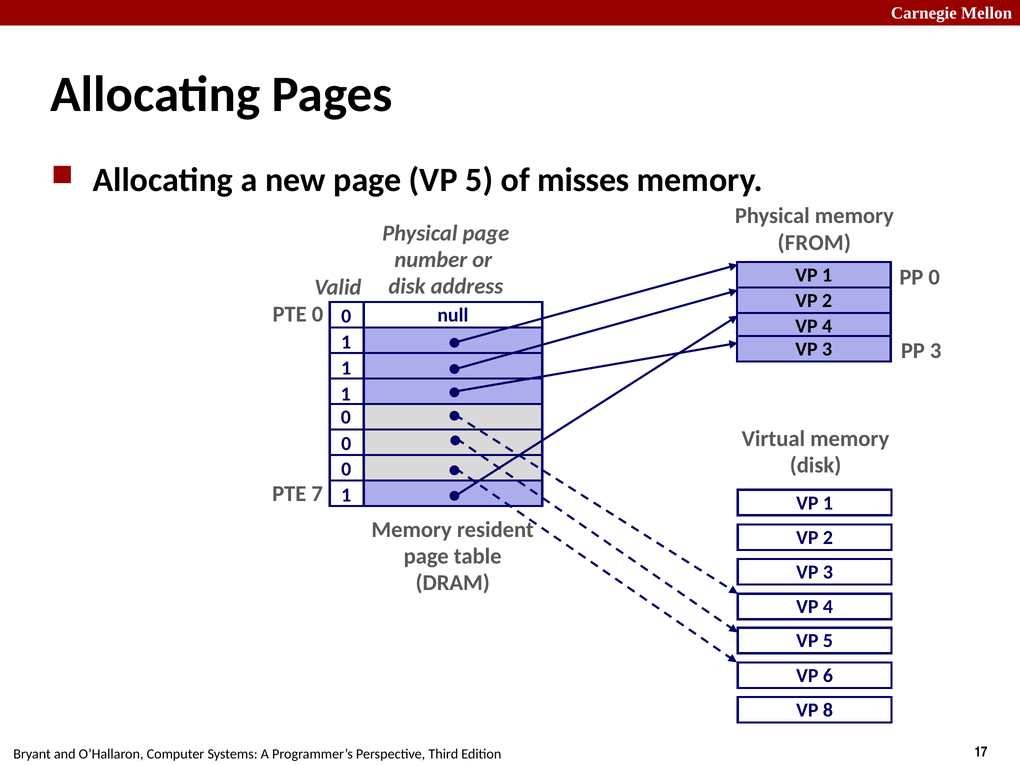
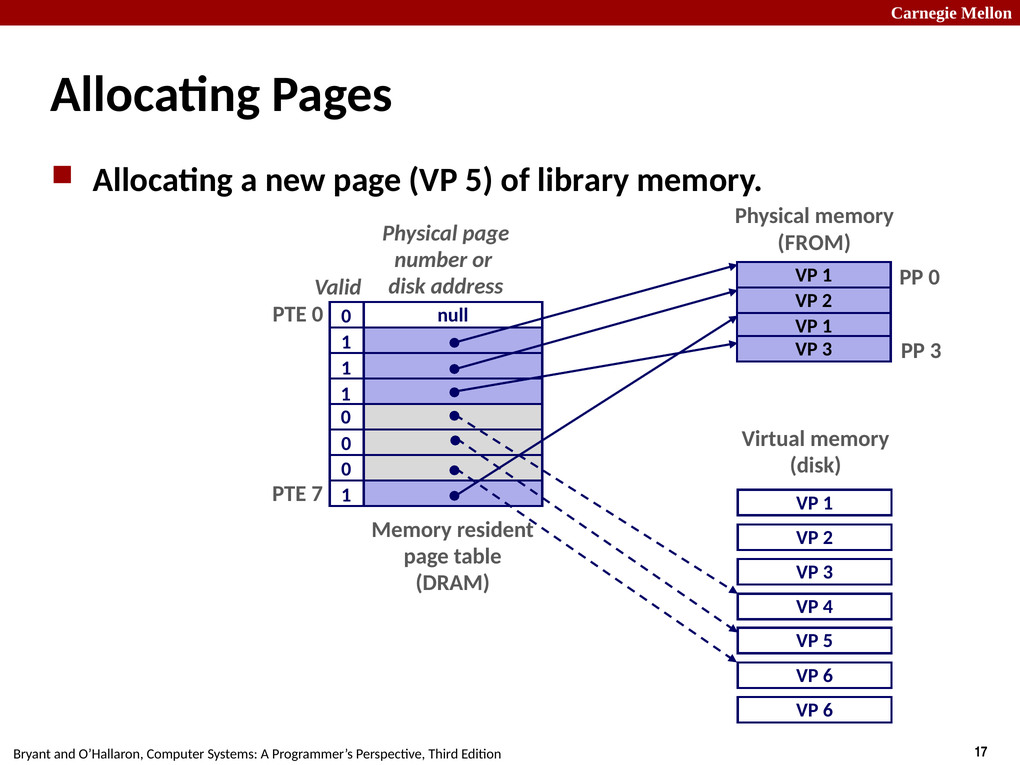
misses: misses -> library (583, 180)
4: 4 -> 1 (827, 326)
8: 8 -> 6 (828, 710)
